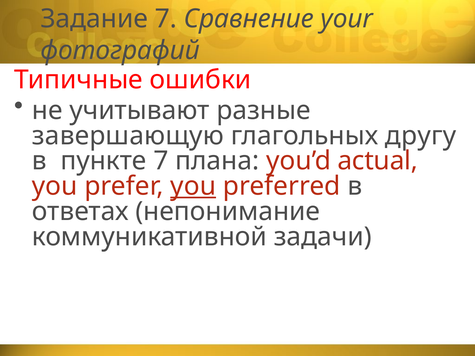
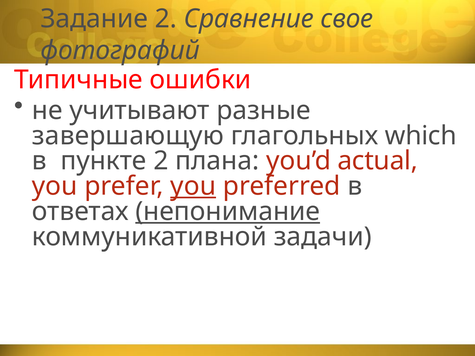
Задание 7: 7 -> 2 (166, 19)
your: your -> свое (347, 19)
другу: другу -> which (421, 136)
пункте 7: 7 -> 2 (161, 161)
непонимание underline: none -> present (228, 212)
